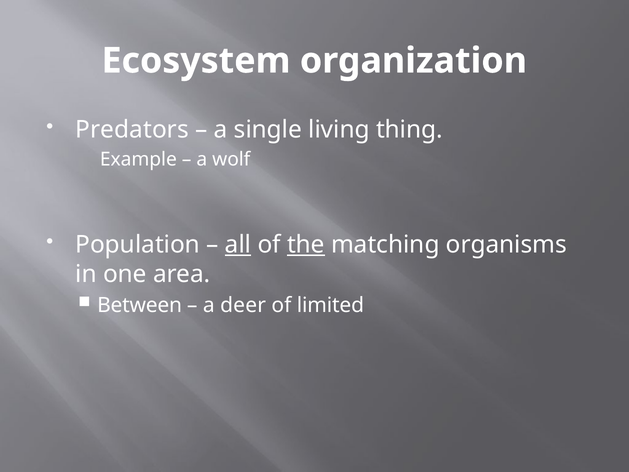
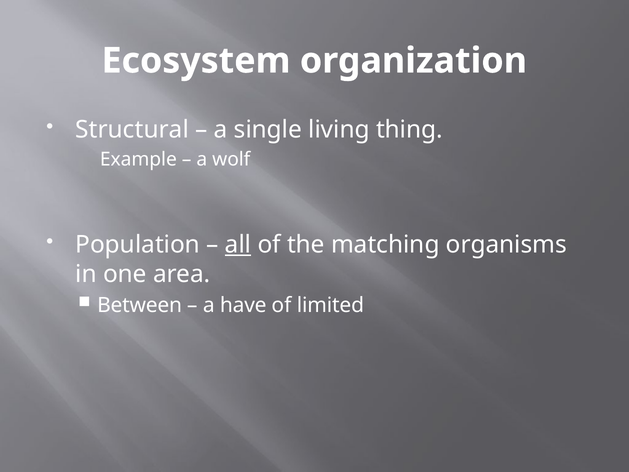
Predators: Predators -> Structural (132, 130)
the underline: present -> none (306, 245)
deer: deer -> have (243, 305)
